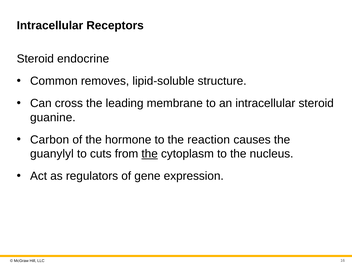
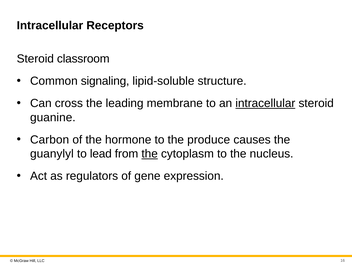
endocrine: endocrine -> classroom (83, 59)
removes: removes -> signaling (105, 81)
intracellular underline: none -> present (265, 103)
reaction: reaction -> produce (209, 140)
cuts: cuts -> lead (101, 154)
